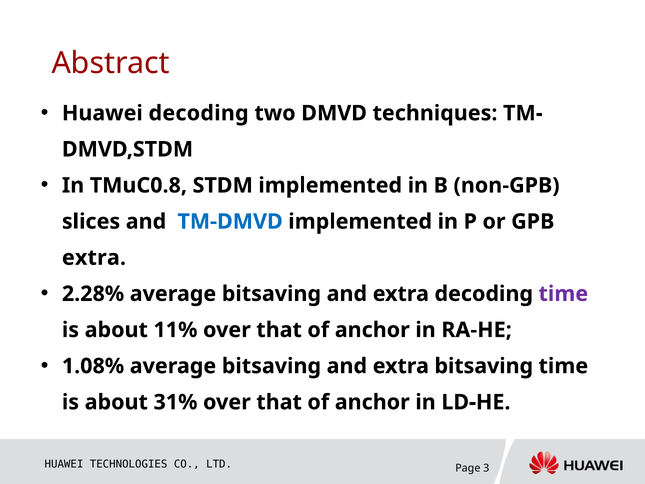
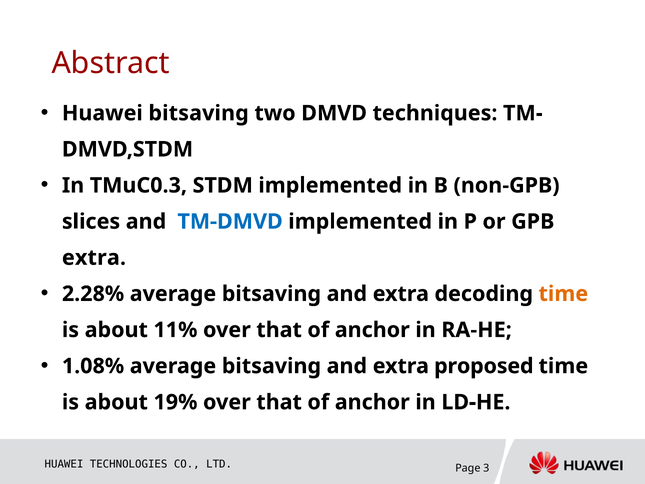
Huawei decoding: decoding -> bitsaving (199, 113)
TMuC0.8: TMuC0.8 -> TMuC0.3 (138, 185)
time colour: purple -> orange (563, 294)
extra bitsaving: bitsaving -> proposed (484, 366)
31%: 31% -> 19% (175, 402)
